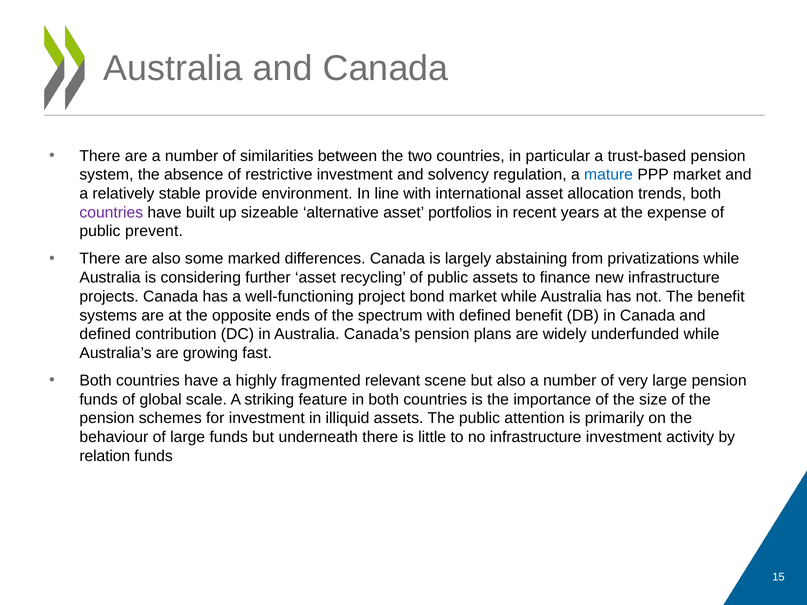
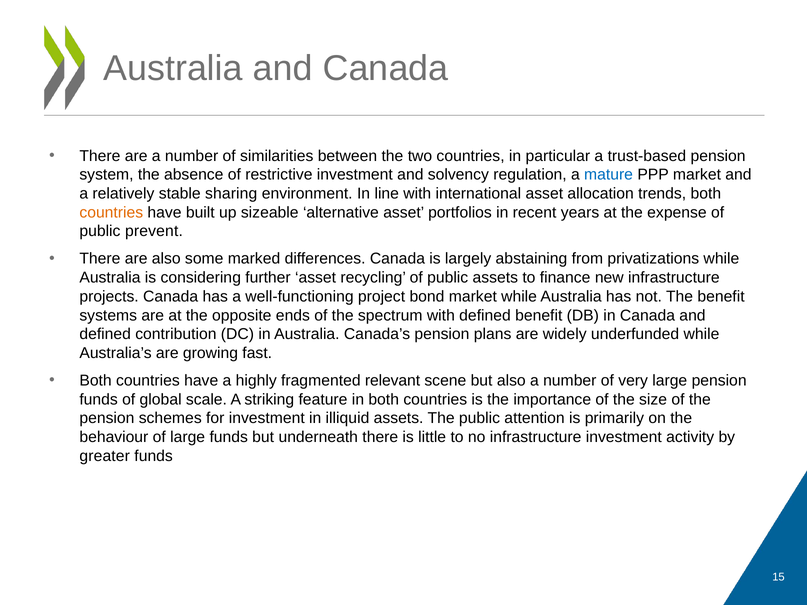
provide: provide -> sharing (231, 194)
countries colour: purple -> orange (111, 213)
relation: relation -> greater (105, 456)
